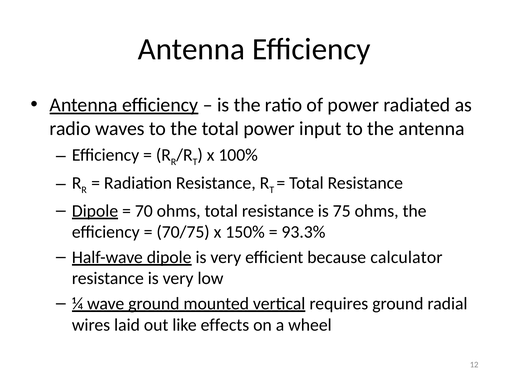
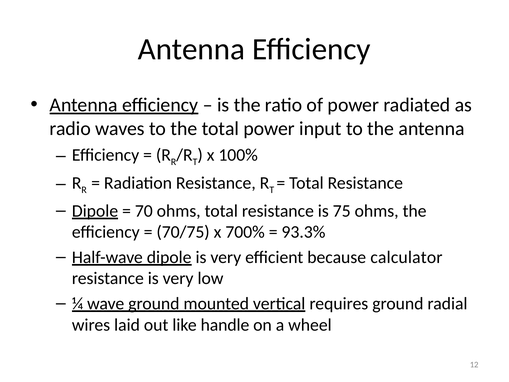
150%: 150% -> 700% (245, 232)
effects: effects -> handle (225, 325)
